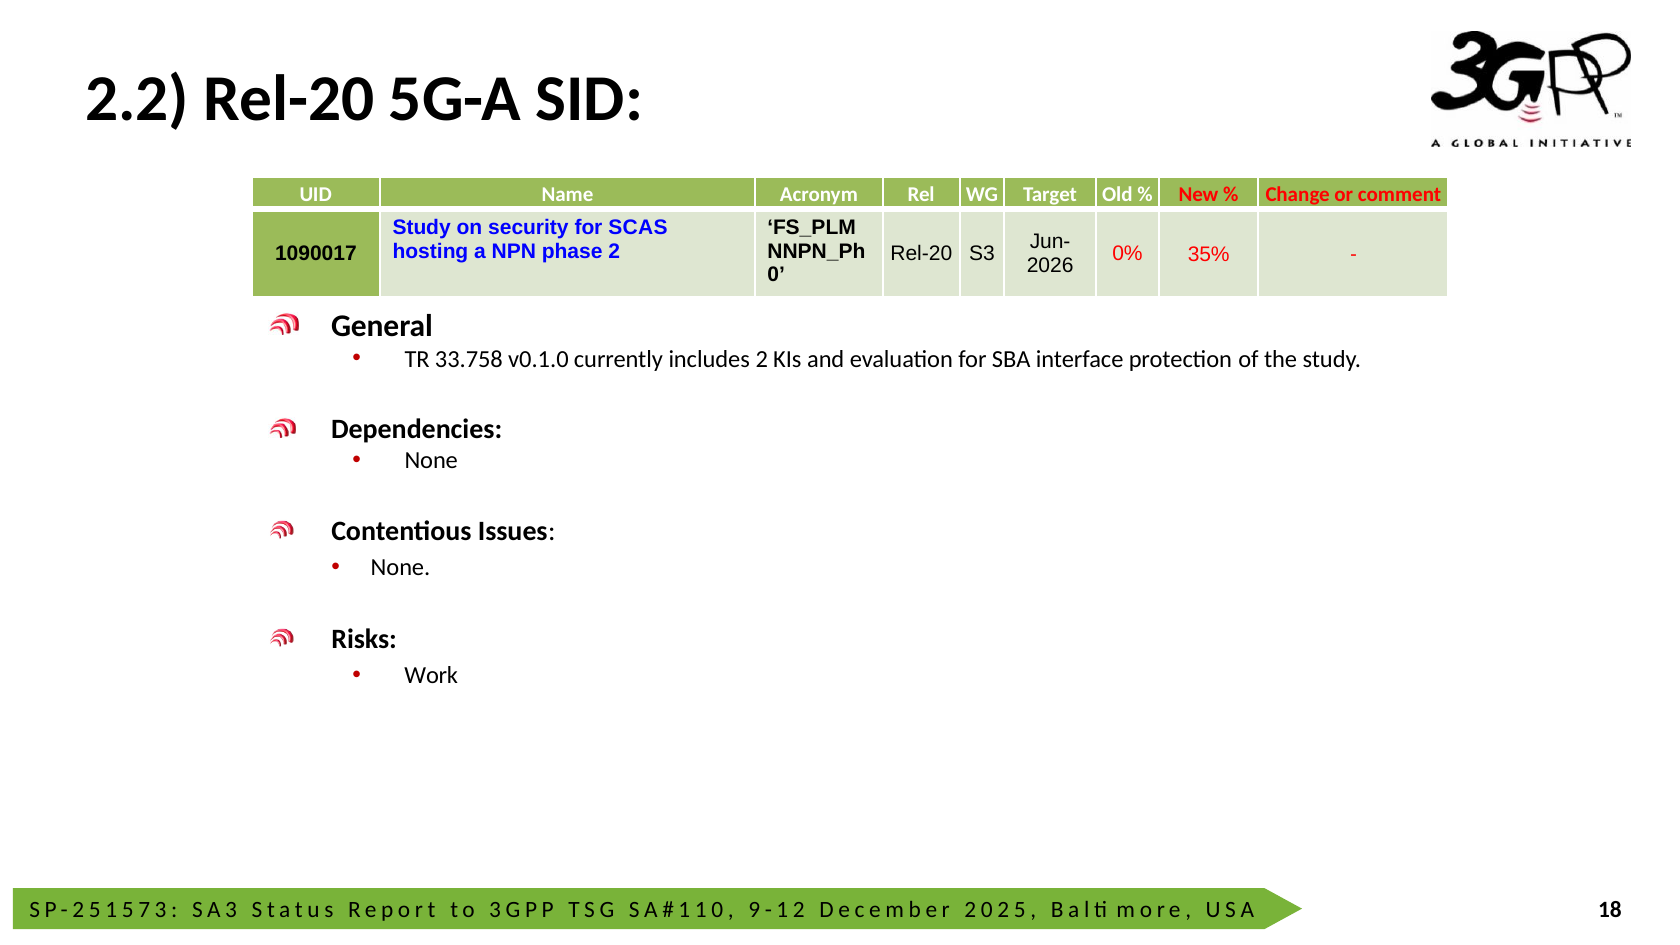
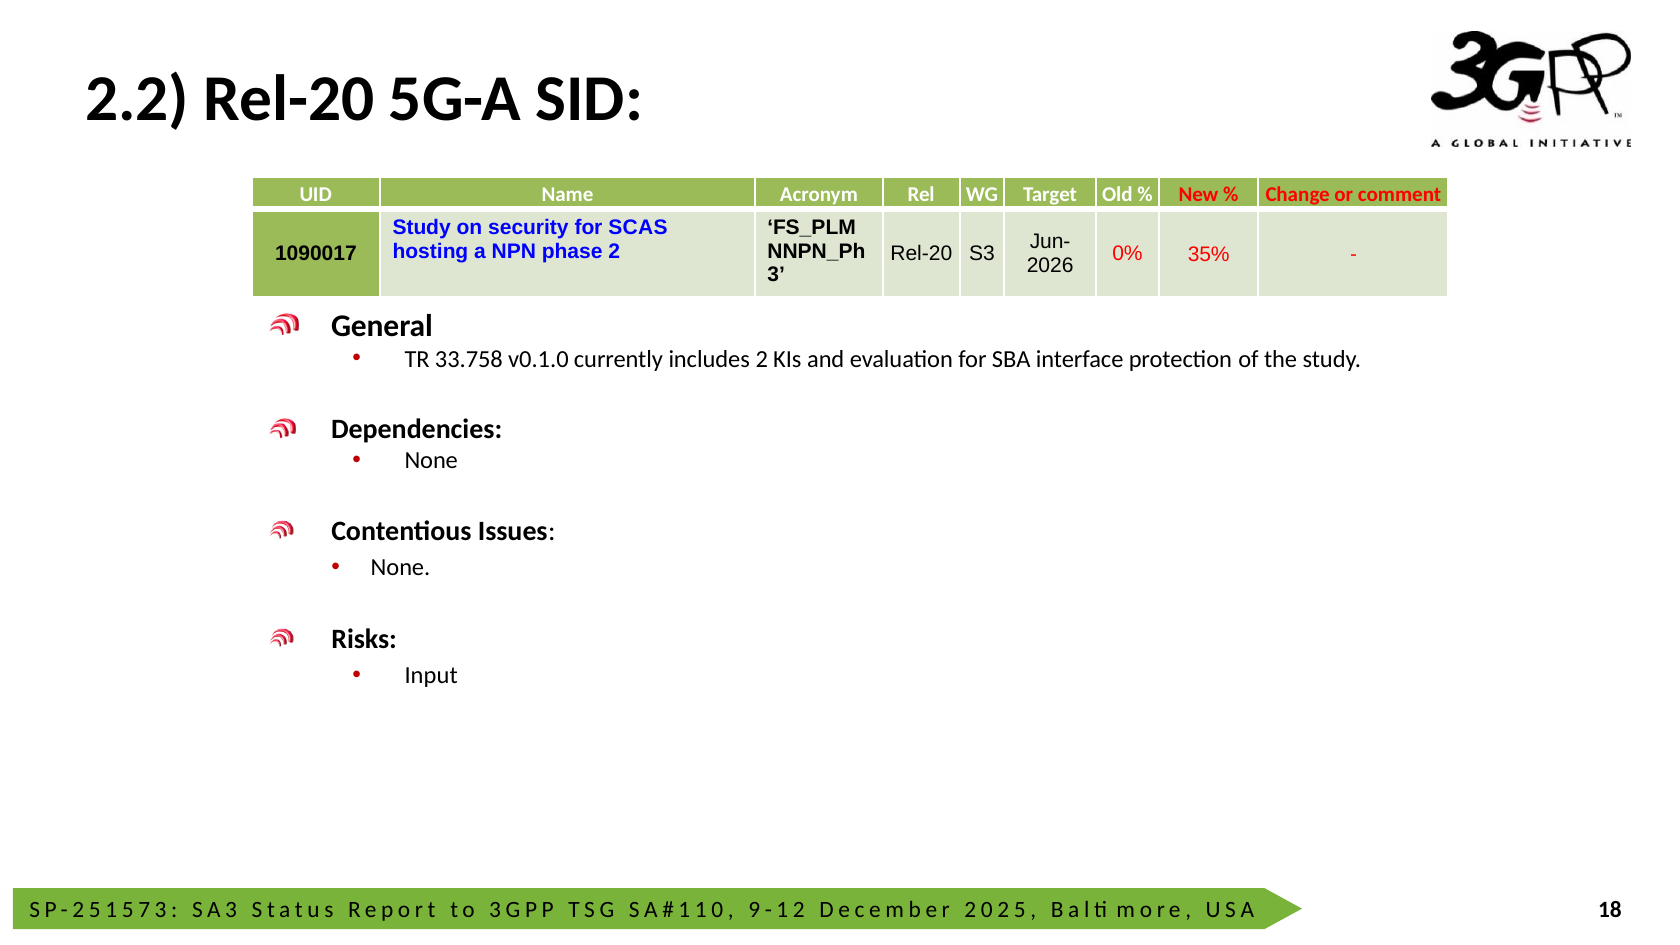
0: 0 -> 3 (776, 275)
Work: Work -> Input (431, 676)
